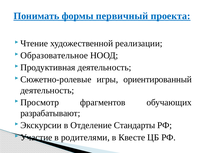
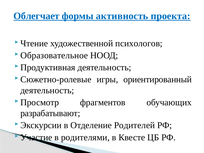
Понимать: Понимать -> Облегчает (36, 16)
первичный: первичный -> активность (122, 16)
реализации: реализации -> психологов (139, 43)
Стандарты: Стандарты -> Родителей (134, 125)
